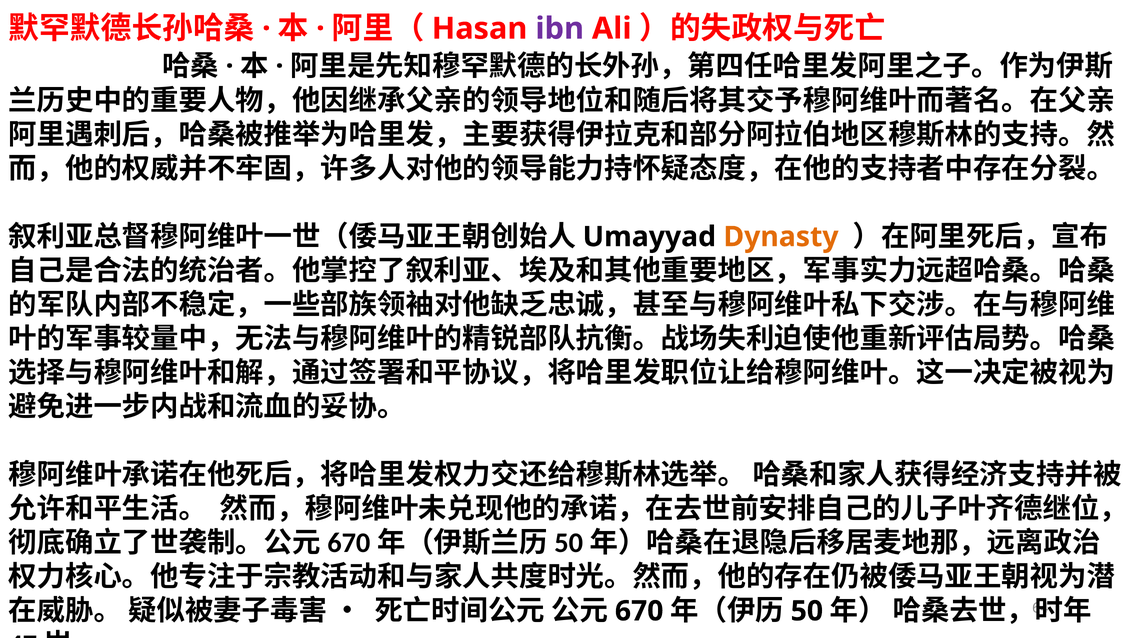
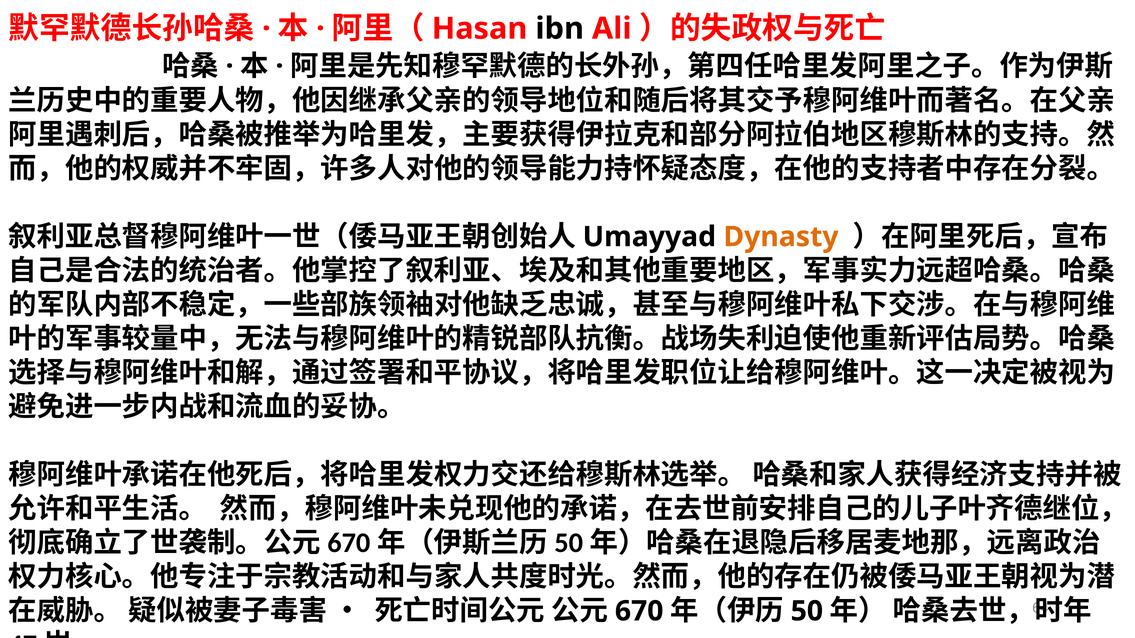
ibn colour: purple -> black (560, 29)
